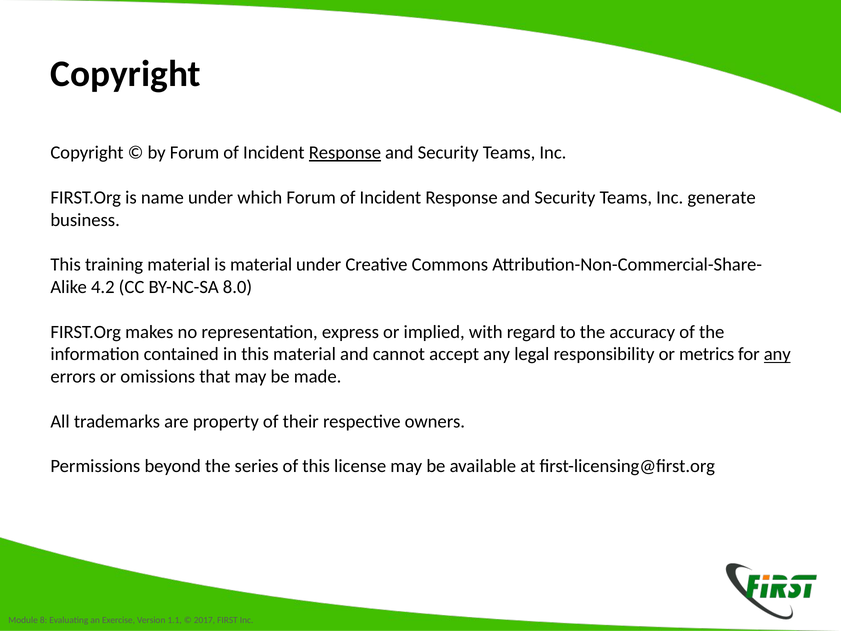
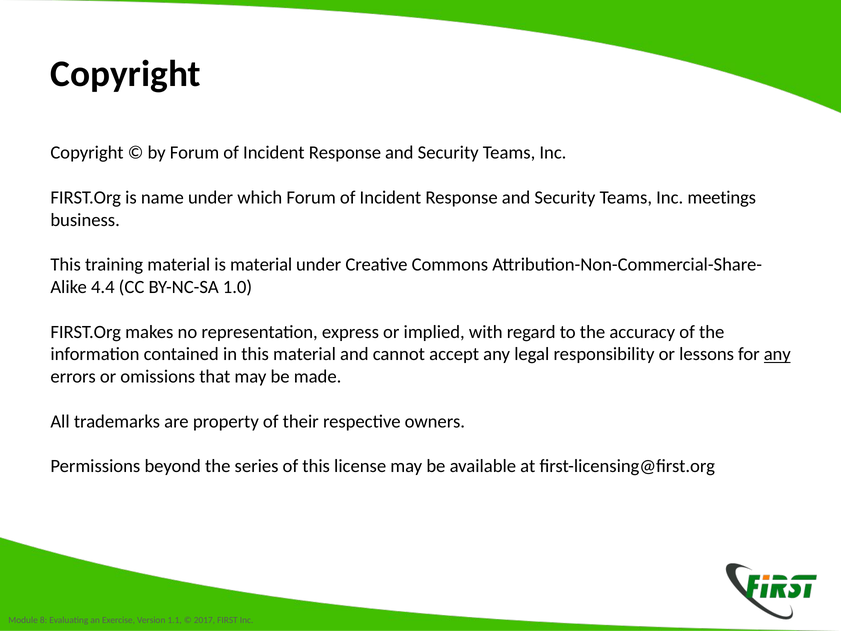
Response underline: present -> none (345, 153)
generate: generate -> meetings (722, 197)
4.2: 4.2 -> 4.4 (103, 287)
8.0: 8.0 -> 1.0 (237, 287)
metrics: metrics -> lessons (707, 354)
